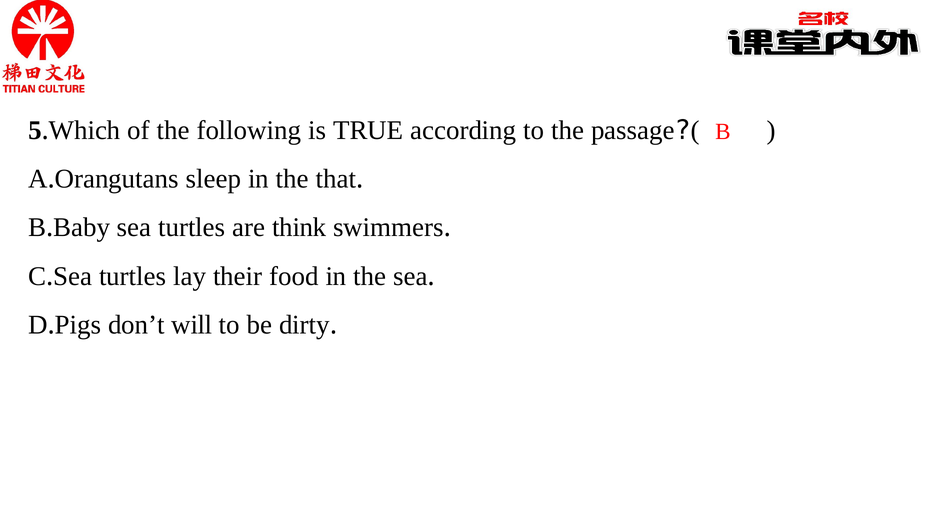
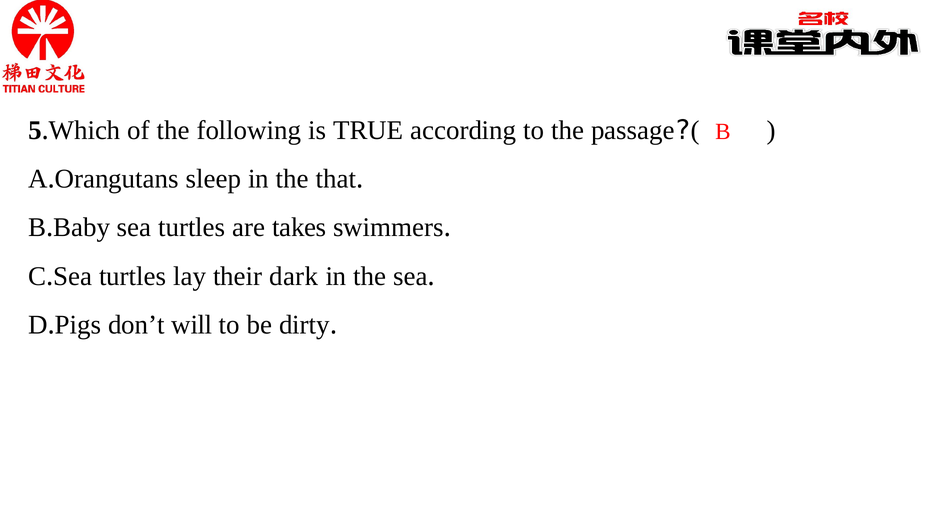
think: think -> takes (299, 228)
food: food -> dark (294, 276)
